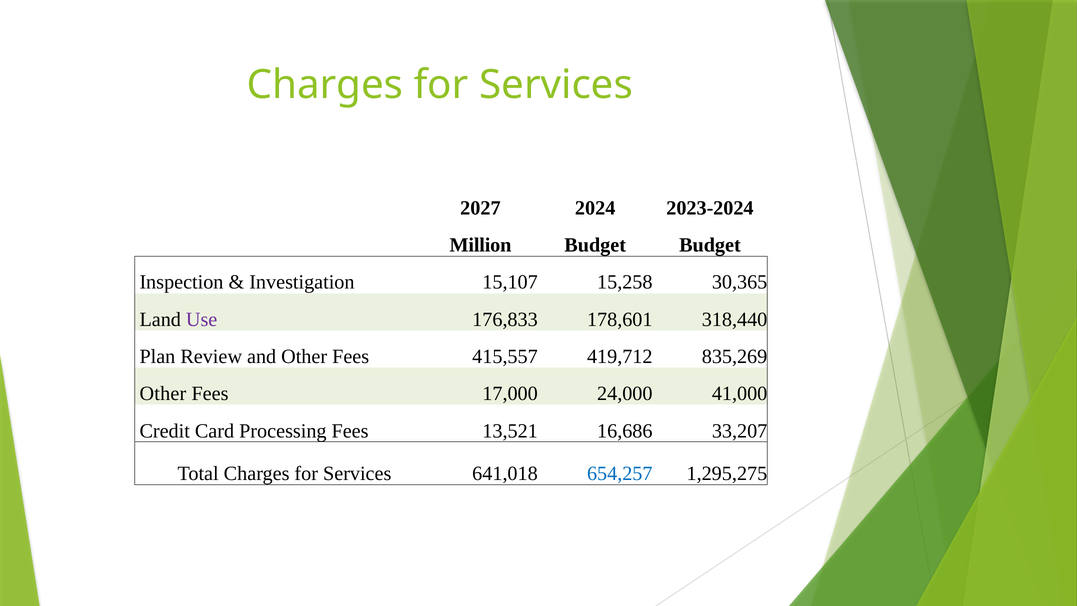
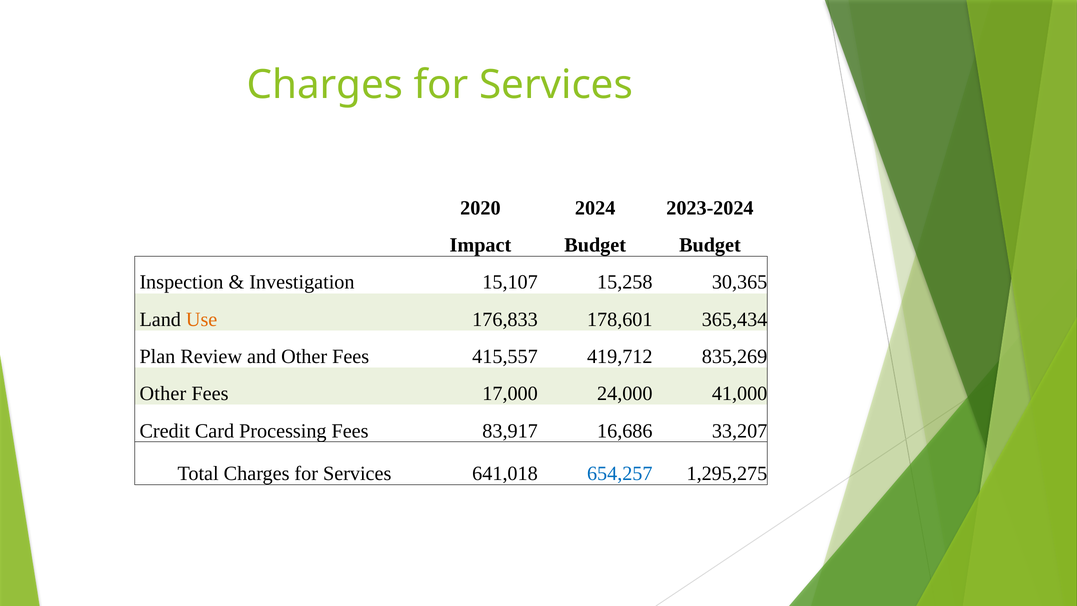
2027: 2027 -> 2020 (480, 208)
Million: Million -> Impact (480, 245)
Use colour: purple -> orange (202, 319)
318,440: 318,440 -> 365,434 (735, 319)
13,521: 13,521 -> 83,917 (510, 431)
